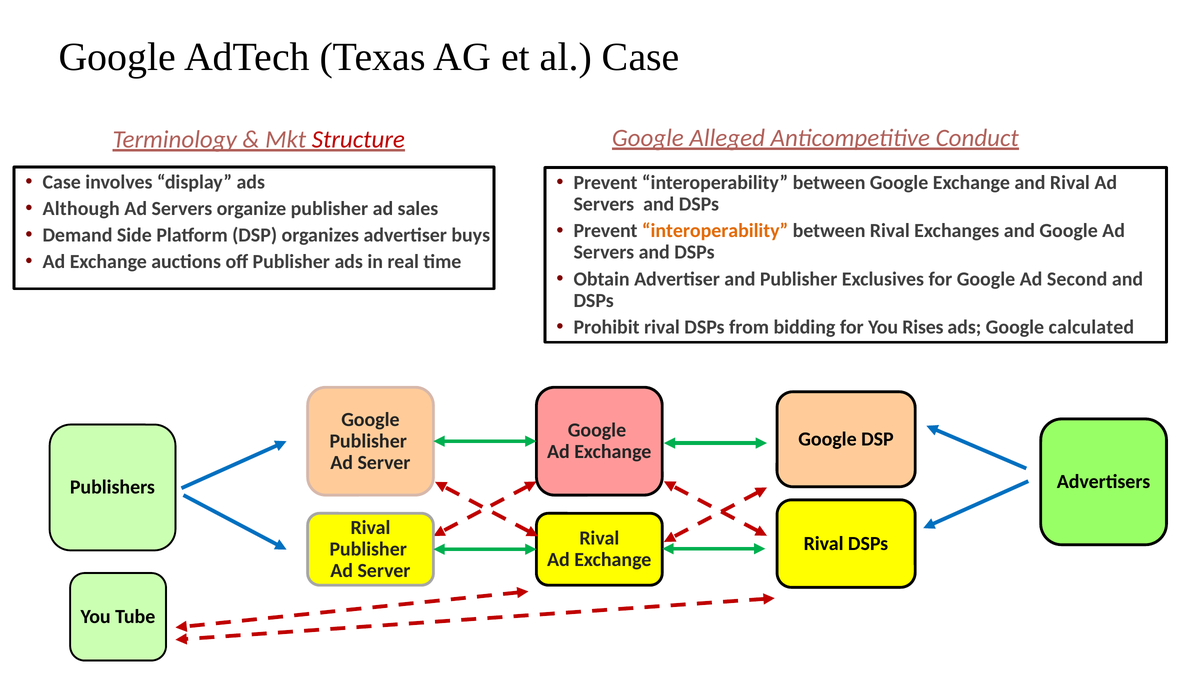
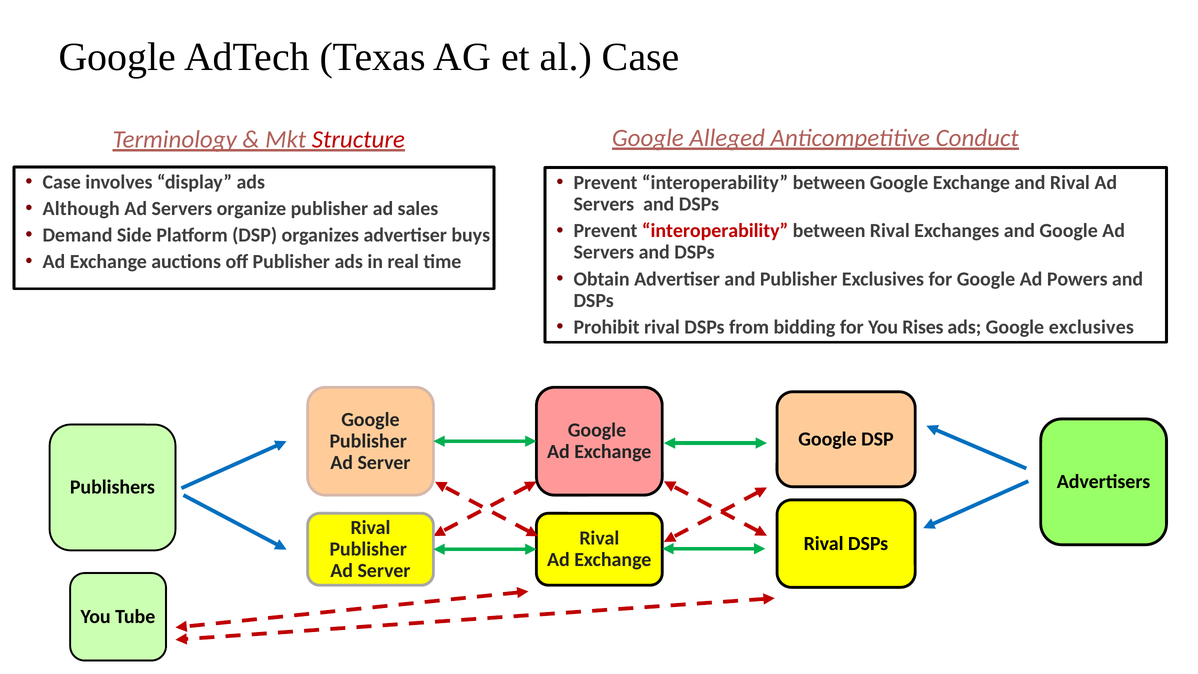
interoperability colour: orange -> red (715, 231)
Second: Second -> Powers (1077, 279)
Google calculated: calculated -> exclusives (1091, 327)
